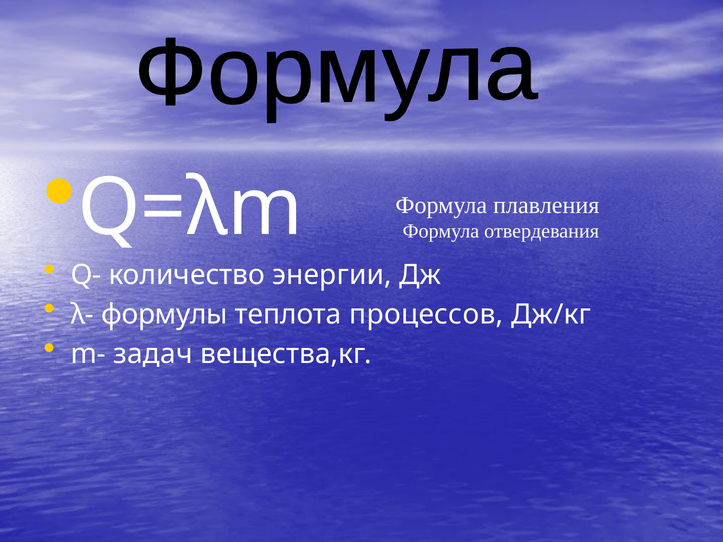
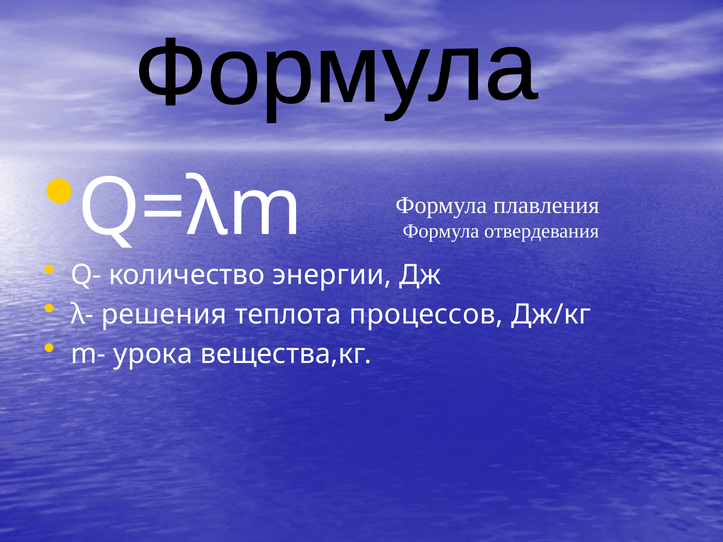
формулы: формулы -> решения (164, 315)
задач: задач -> урока (153, 354)
